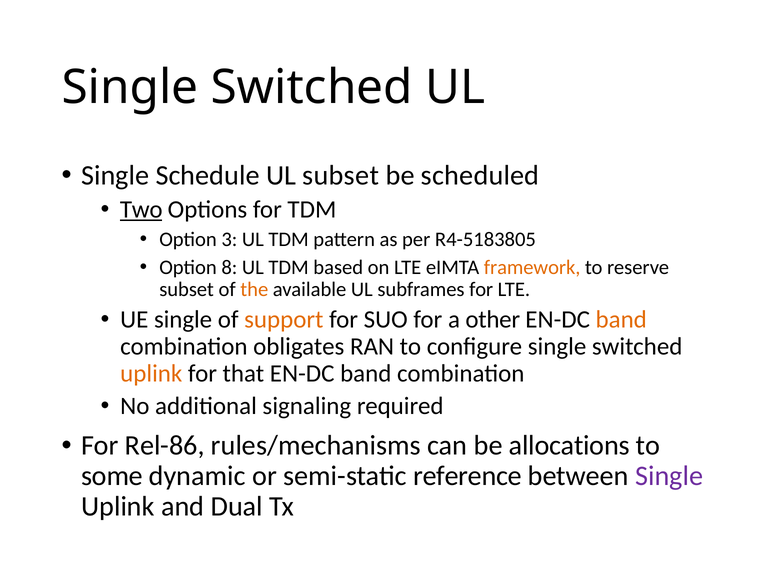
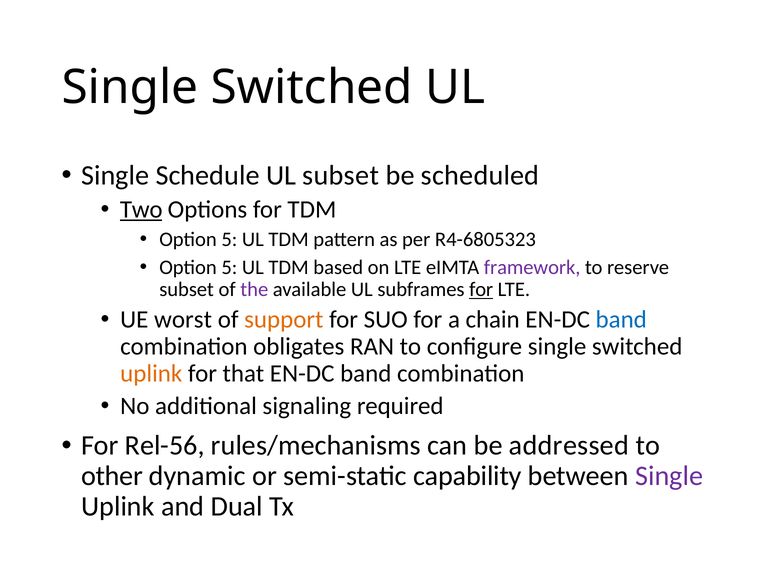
3: 3 -> 5 (229, 239)
R4-5183805: R4-5183805 -> R4-6805323 (485, 239)
8: 8 -> 5 (229, 267)
framework colour: orange -> purple (532, 267)
the colour: orange -> purple (254, 289)
for underline: none -> present (481, 289)
UE single: single -> worst (183, 319)
other: other -> chain (493, 319)
band colour: orange -> blue (621, 319)
Rel-86: Rel-86 -> Rel-56 (165, 445)
allocations: allocations -> addressed (569, 445)
some: some -> other (112, 476)
reference: reference -> capability (467, 476)
